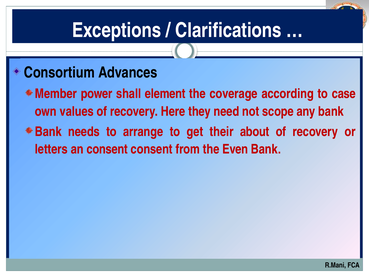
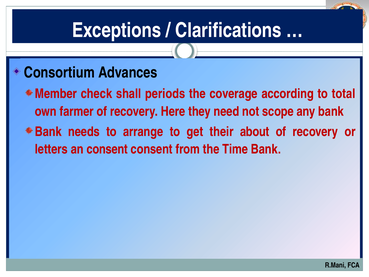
power: power -> check (96, 94)
element: element -> periods (165, 94)
case: case -> total (344, 94)
values: values -> farmer (77, 111)
Even: Even -> Time (235, 149)
